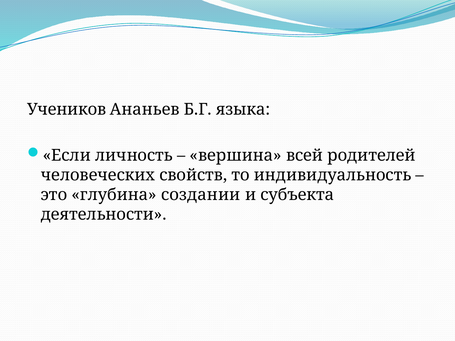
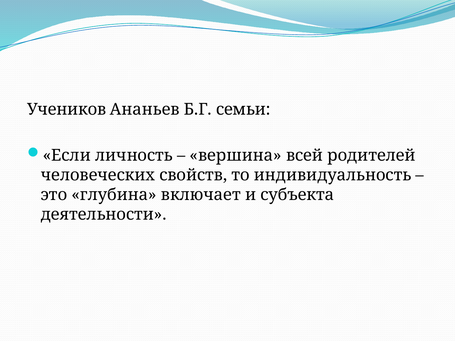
языка: языка -> семьи (243, 110)
создании: создании -> включает (201, 195)
